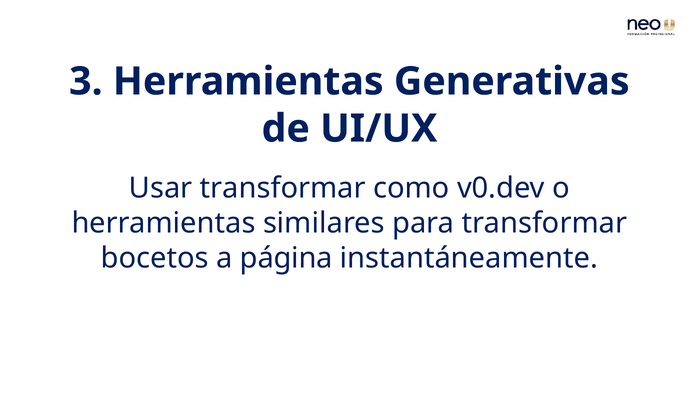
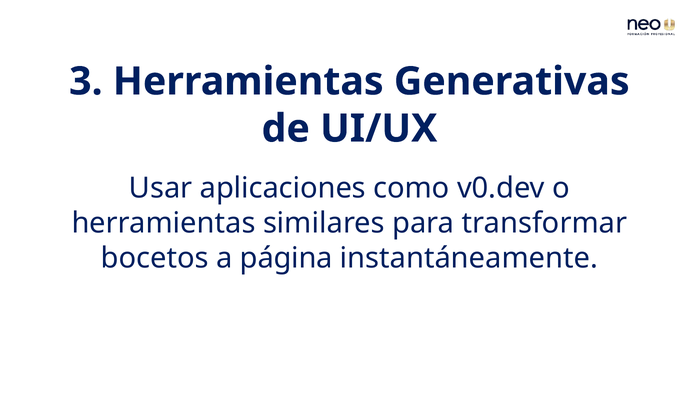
Usar transformar: transformar -> aplicaciones (283, 188)
